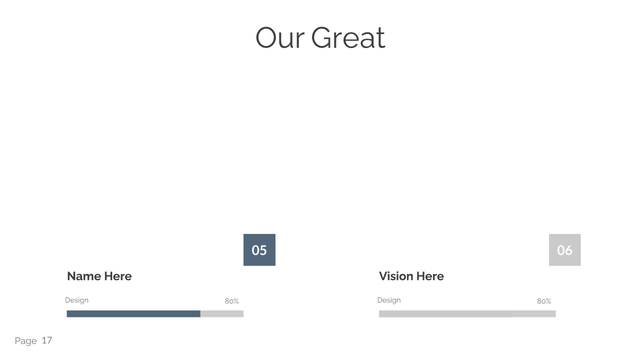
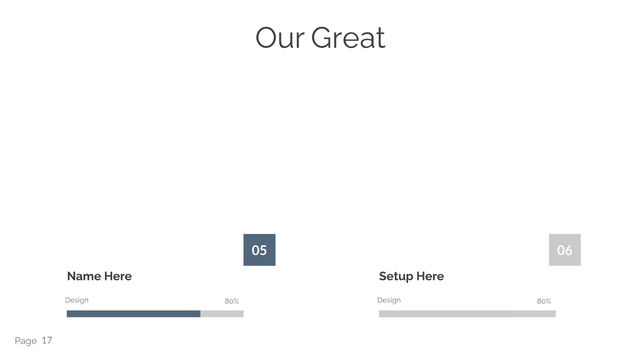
Vision: Vision -> Setup (396, 276)
